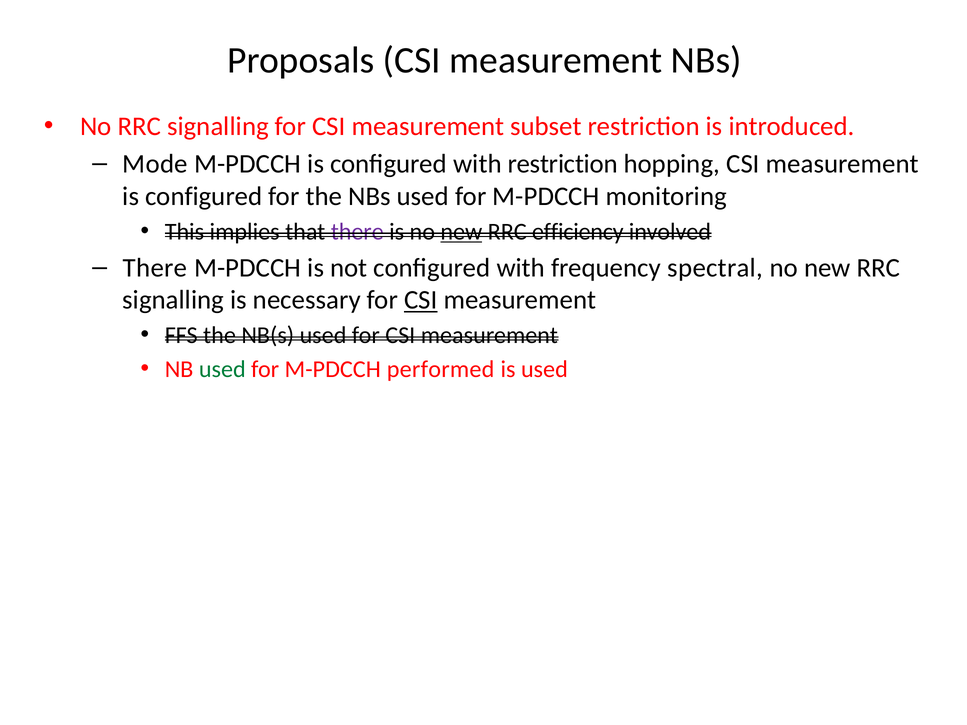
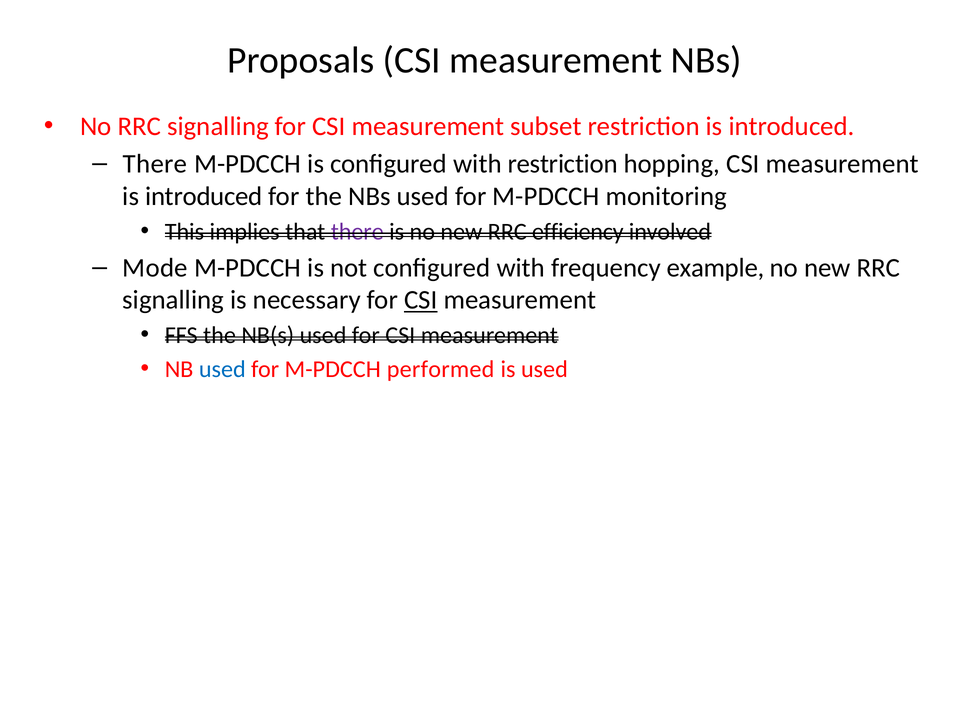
Mode: Mode -> There (155, 164)
configured: configured -> introduced (204, 196)
new underline: present -> none (461, 232)
There: There -> Mode (155, 268)
spectral: spectral -> example (715, 268)
used colour: green -> blue (222, 369)
